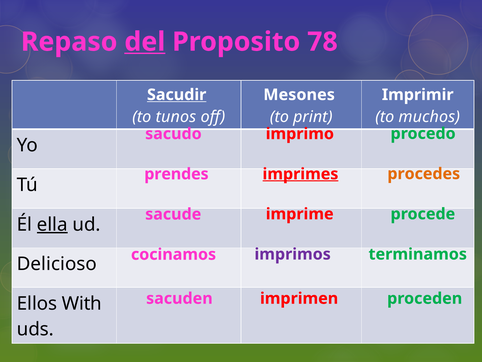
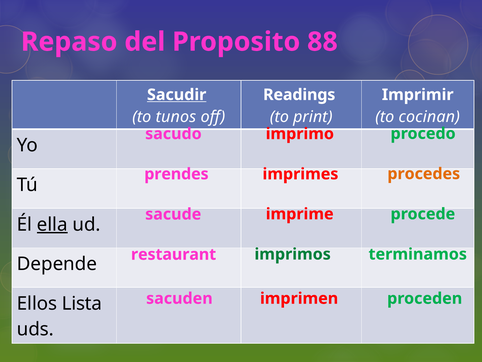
del underline: present -> none (145, 42)
78: 78 -> 88 (322, 42)
Mesones: Mesones -> Readings (299, 95)
muchos: muchos -> cocinan (429, 117)
imprimes underline: present -> none (300, 174)
imprimos colour: purple -> green (293, 254)
cocinamos: cocinamos -> restaurant (174, 254)
Delicioso: Delicioso -> Depende (57, 264)
With: With -> Lista (82, 303)
